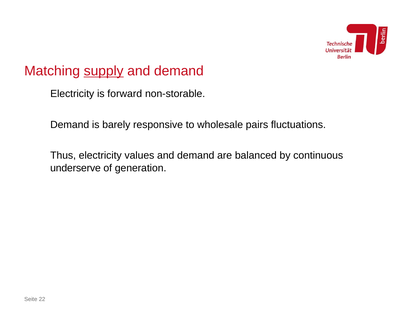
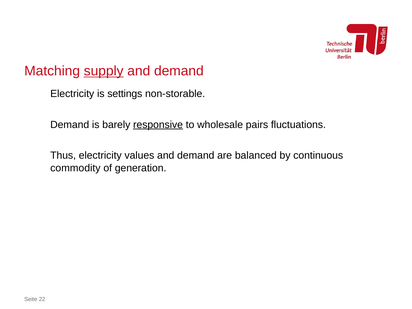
forward: forward -> settings (125, 94)
responsive underline: none -> present (158, 125)
underserve: underserve -> commodity (75, 168)
